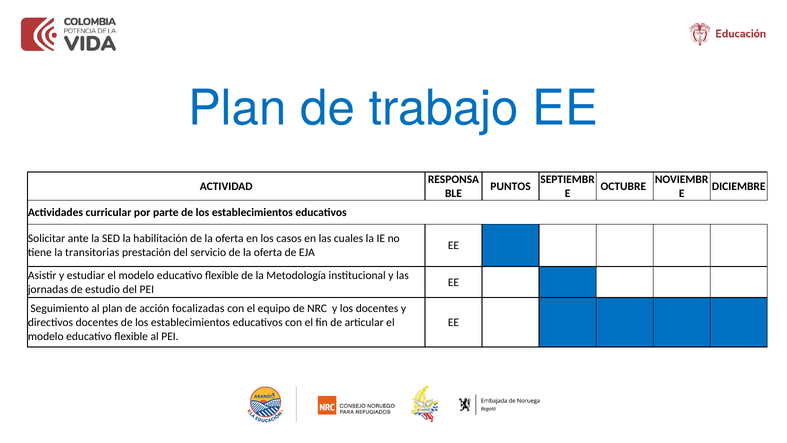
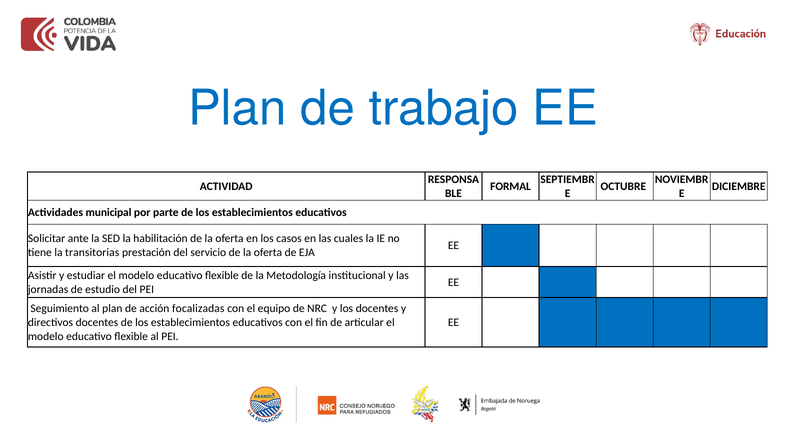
PUNTOS: PUNTOS -> FORMAL (511, 186)
curricular: curricular -> municipal (109, 212)
